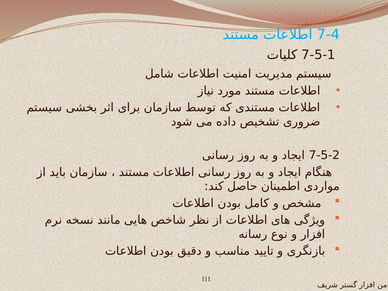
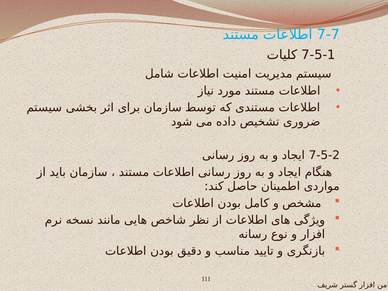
7-4: 7-4 -> 7-7 (328, 35)
